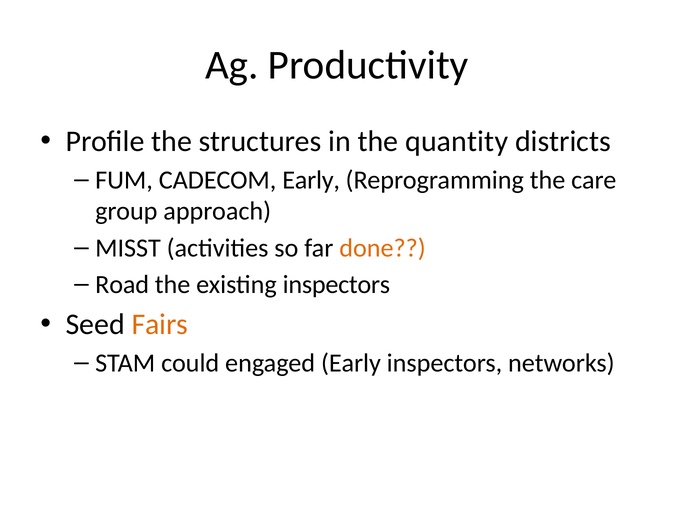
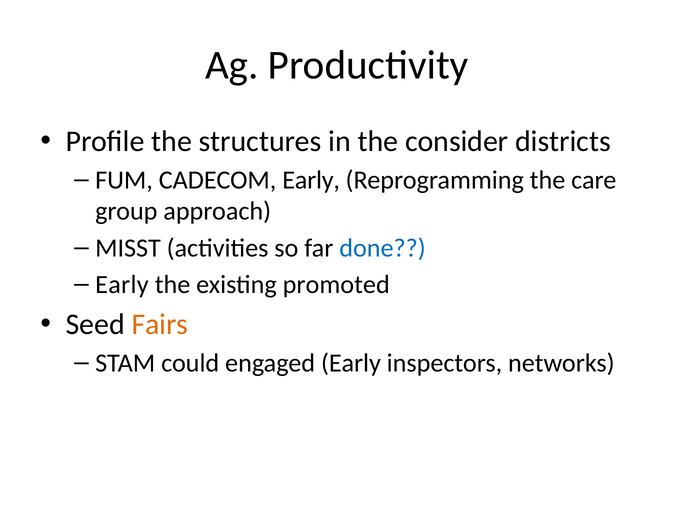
quantity: quantity -> consider (457, 141)
done colour: orange -> blue (383, 248)
Road: Road -> Early (122, 285)
existing inspectors: inspectors -> promoted (336, 285)
